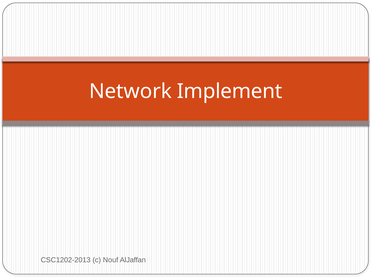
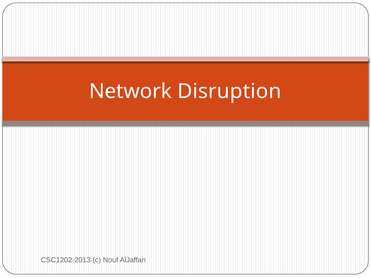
Implement: Implement -> Disruption (229, 91)
